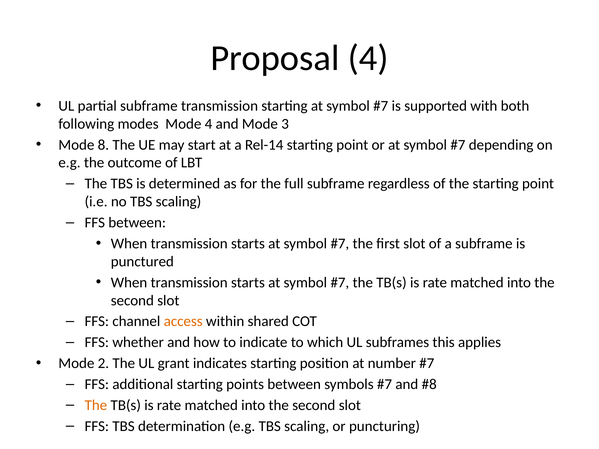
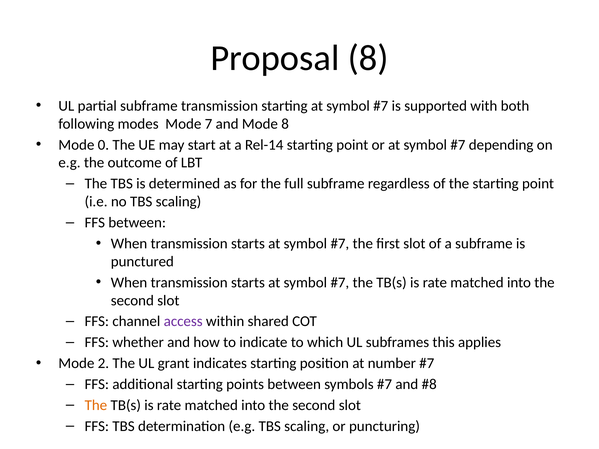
Proposal 4: 4 -> 8 (368, 58)
Mode 4: 4 -> 7 (208, 124)
Mode 3: 3 -> 8 (285, 124)
8: 8 -> 0 (103, 145)
access colour: orange -> purple (183, 322)
